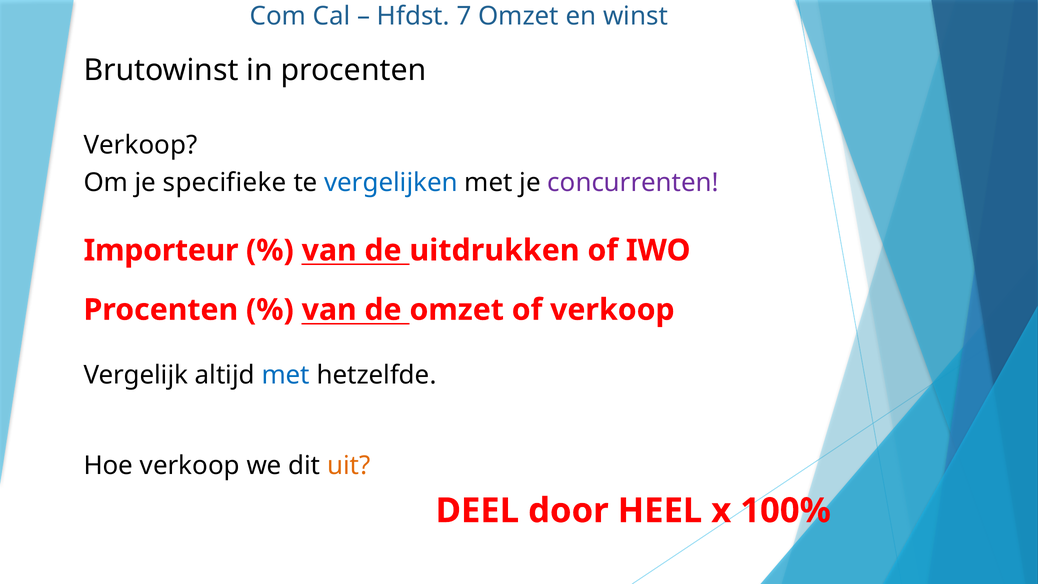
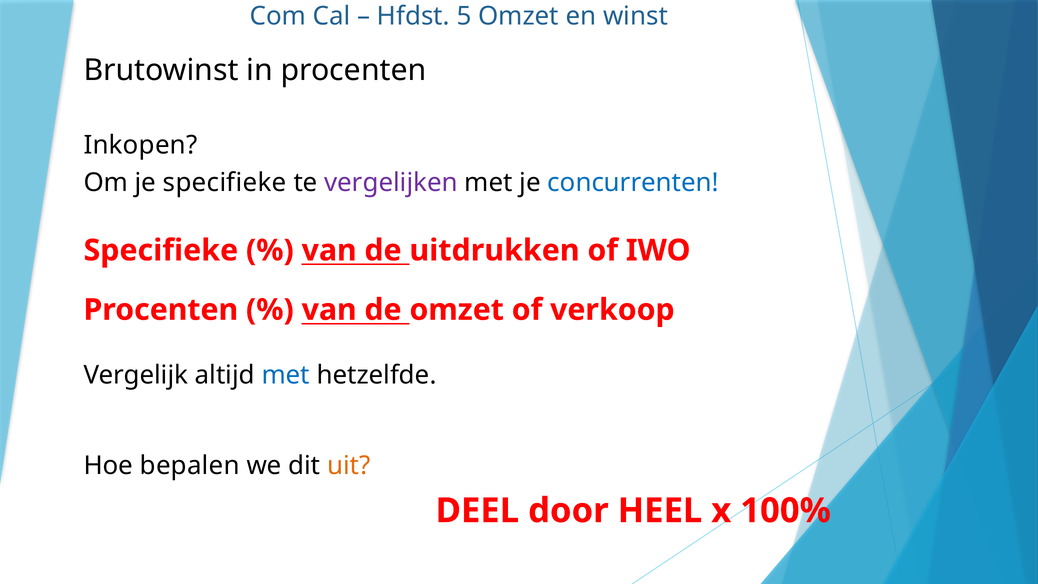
7: 7 -> 5 (464, 16)
Verkoop: Verkoop -> Inkopen (140, 145)
vergelijken colour: blue -> purple (391, 182)
concurrenten colour: purple -> blue (633, 182)
Importeur: Importeur -> Specifieke (161, 250)
Hoe verkoop: verkoop -> bepalen (190, 465)
